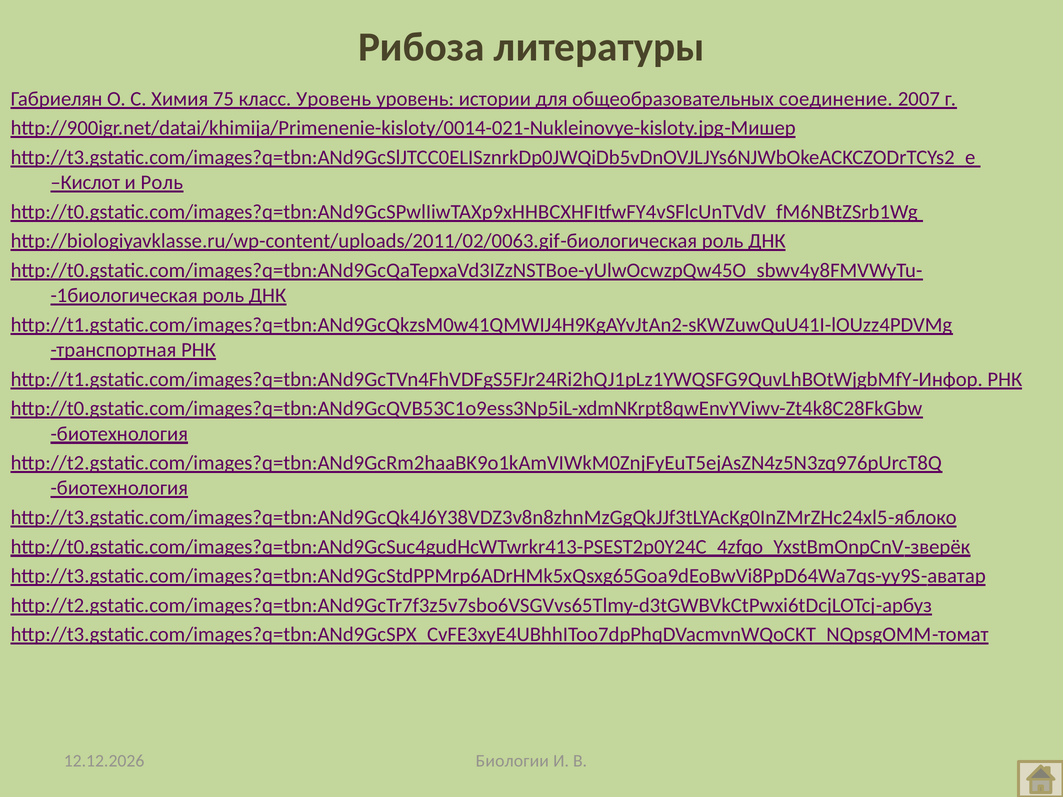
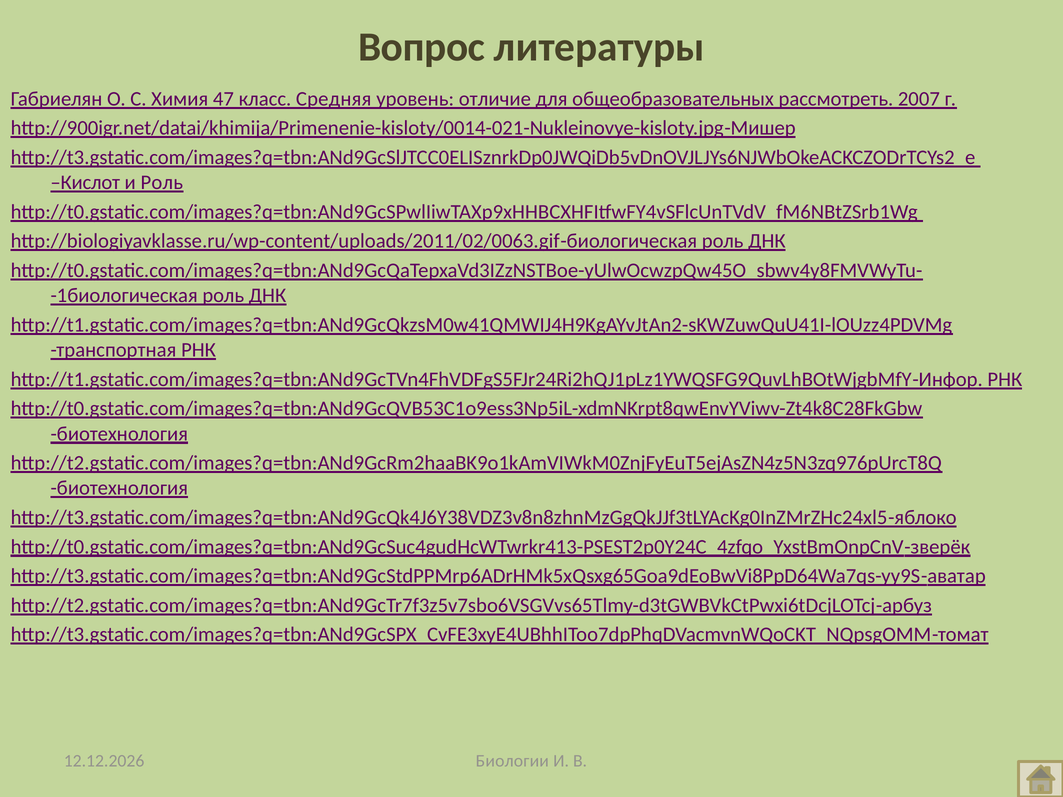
Рибоза: Рибоза -> Вопрос (422, 47)
75: 75 -> 47 (223, 99)
класс Уровень: Уровень -> Средняя (334, 99)
истории: истории -> отличие (495, 99)
соединение: соединение -> рассмотреть (836, 99)
